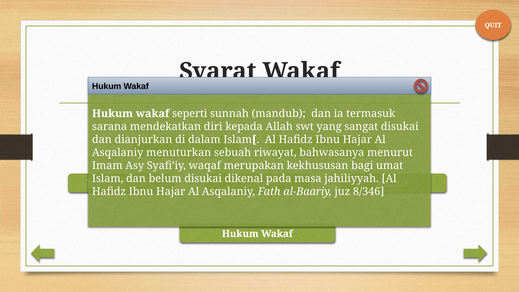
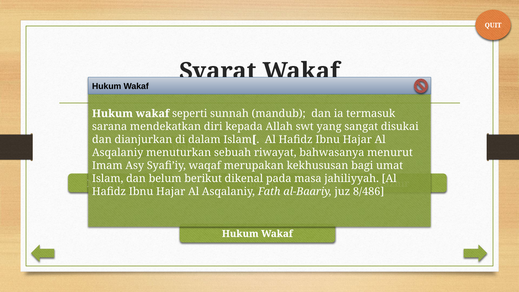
belum disukai: disukai -> berikut (203, 178)
8/346: 8/346 -> 8/486 (369, 191)
